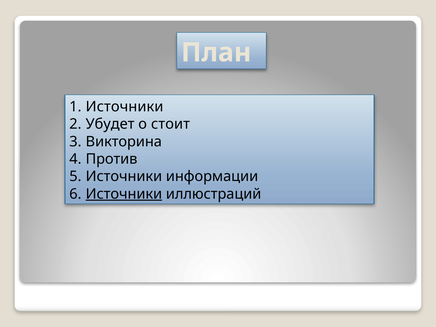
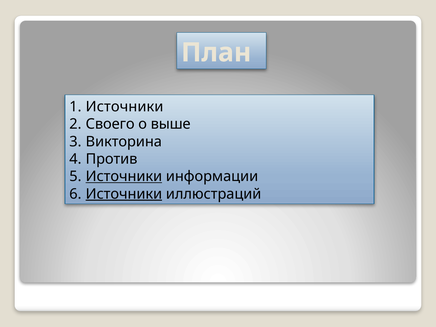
Убудет: Убудет -> Своего (110, 124)
стоит: стоит -> выше (171, 124)
Источники underline: none -> present (124, 176)
